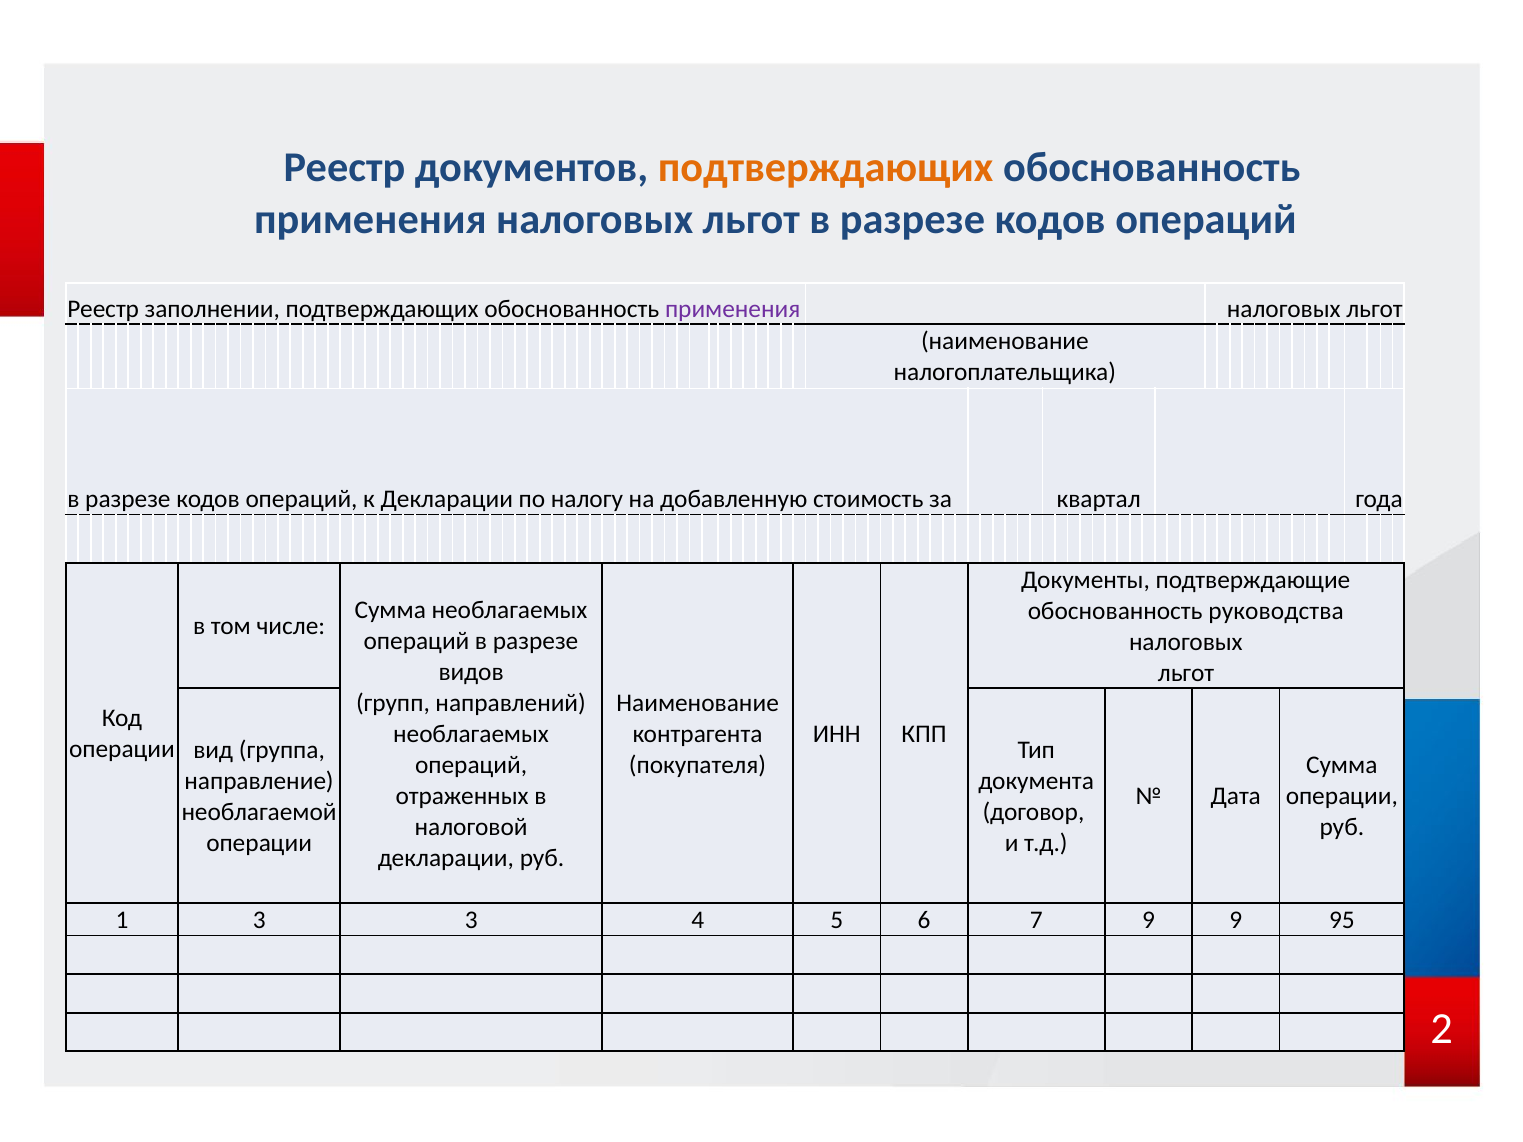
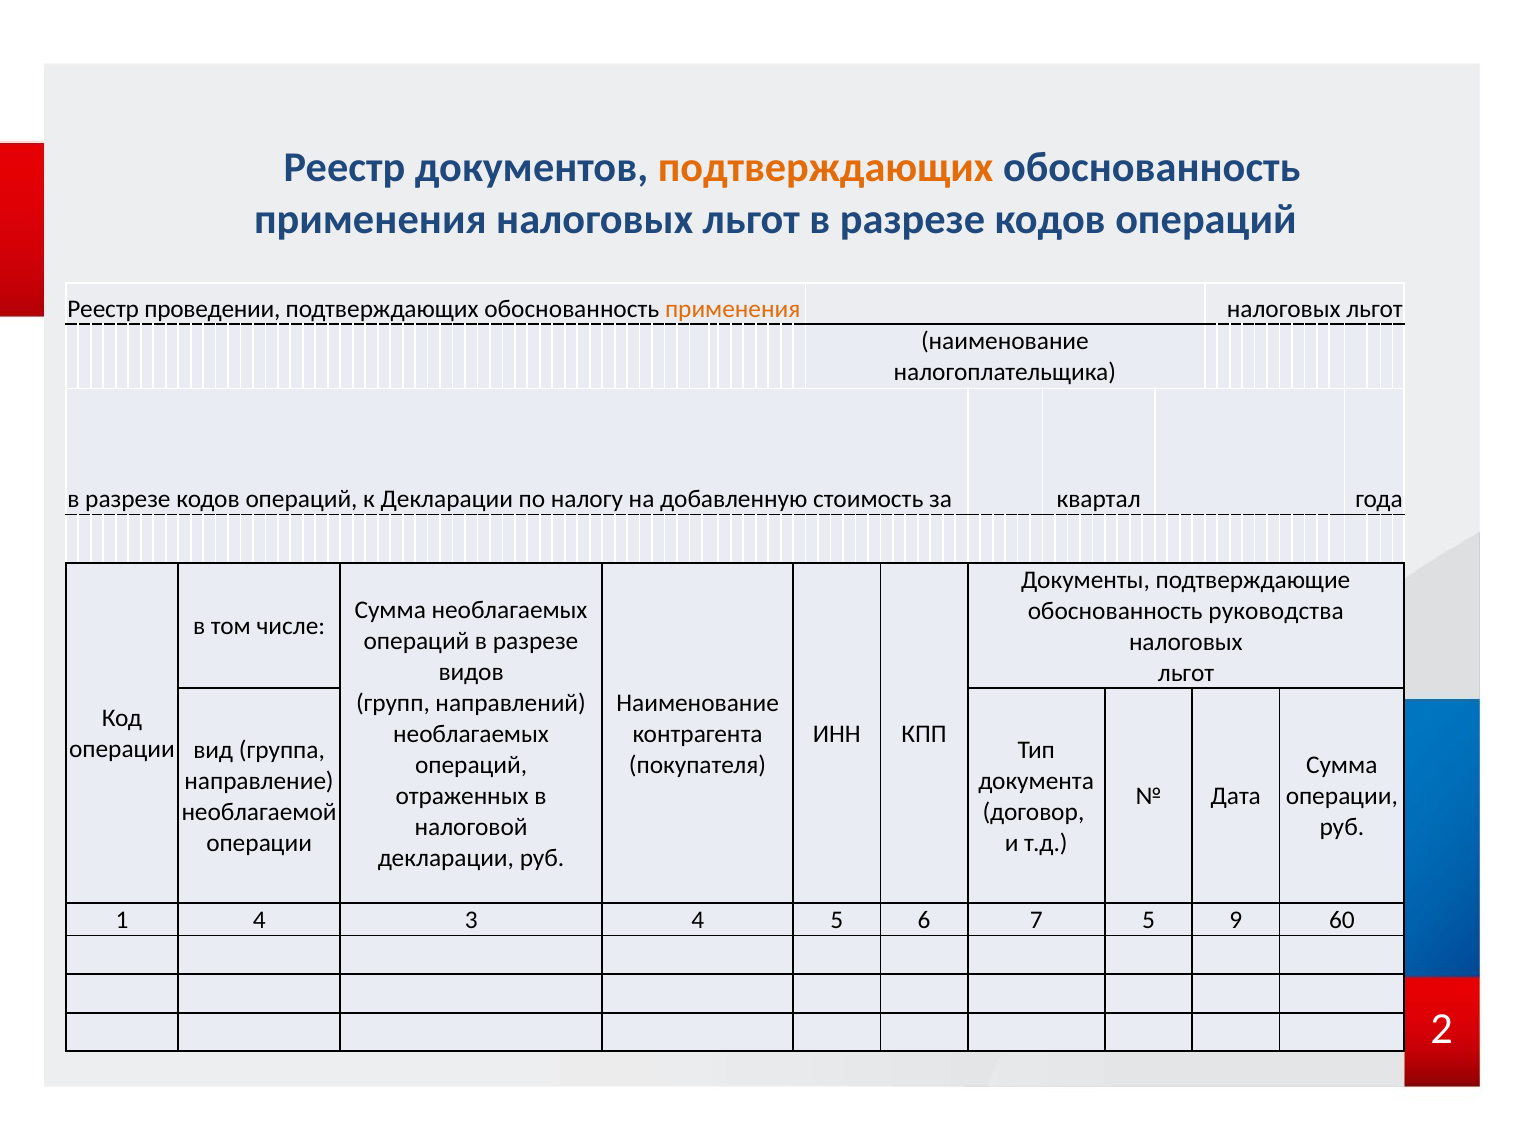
заполнении: заполнении -> проведении (212, 309)
применения colour: purple -> orange (733, 309)
1 3: 3 -> 4 (259, 920)
7 9: 9 -> 5 (1149, 920)
95: 95 -> 60 (1342, 920)
